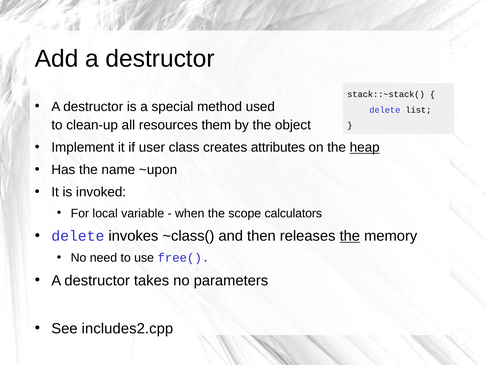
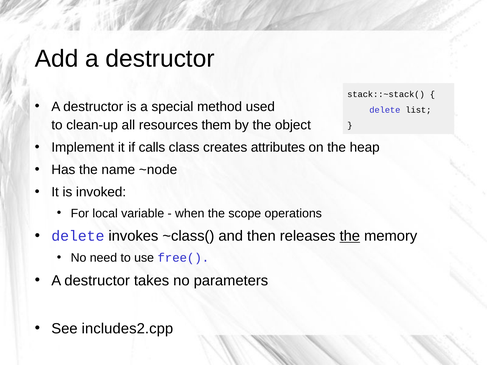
user: user -> calls (152, 148)
heap underline: present -> none (365, 148)
~upon: ~upon -> ~node (158, 170)
calculators: calculators -> operations (293, 213)
